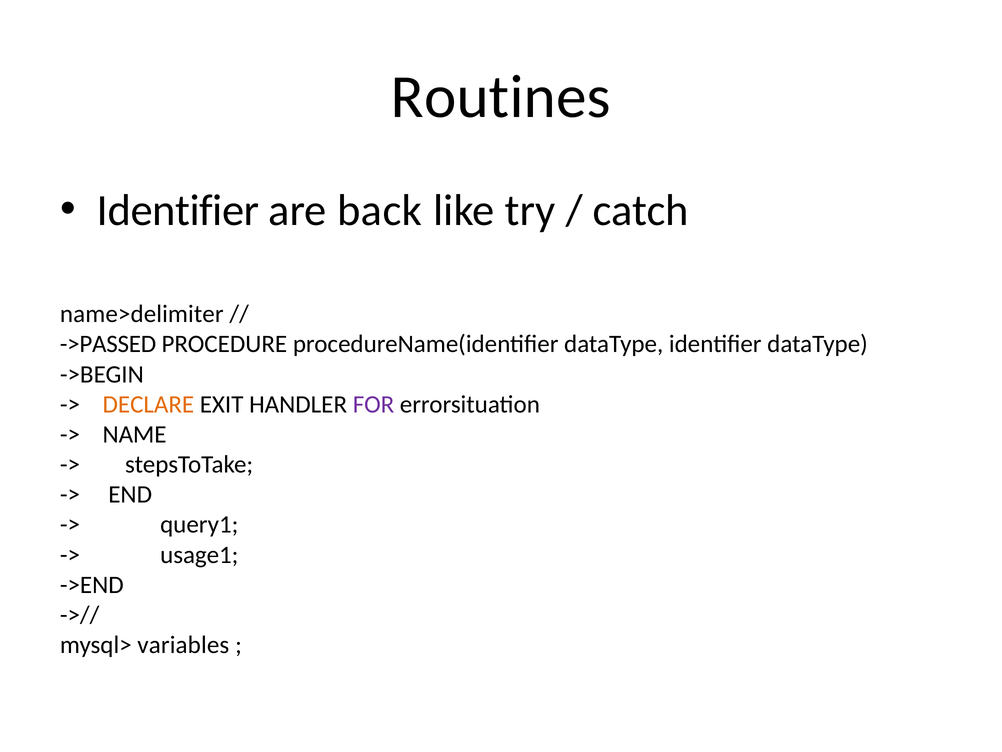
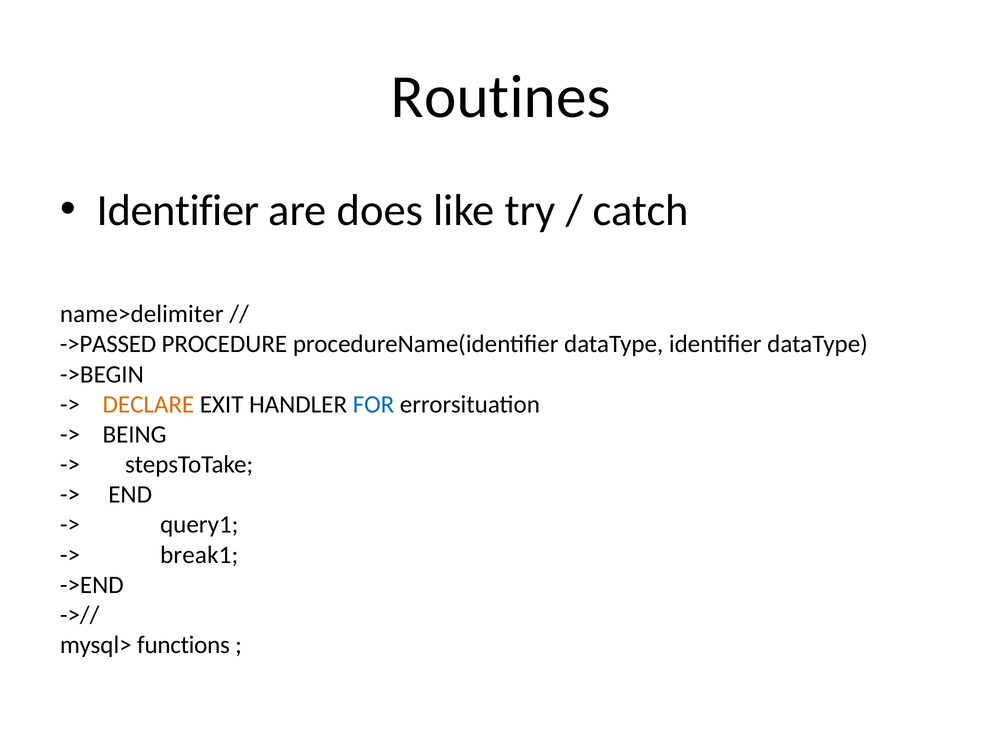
back: back -> does (380, 210)
FOR colour: purple -> blue (374, 404)
NAME: NAME -> BEING (135, 434)
usage1: usage1 -> break1 (199, 554)
variables: variables -> functions (183, 645)
